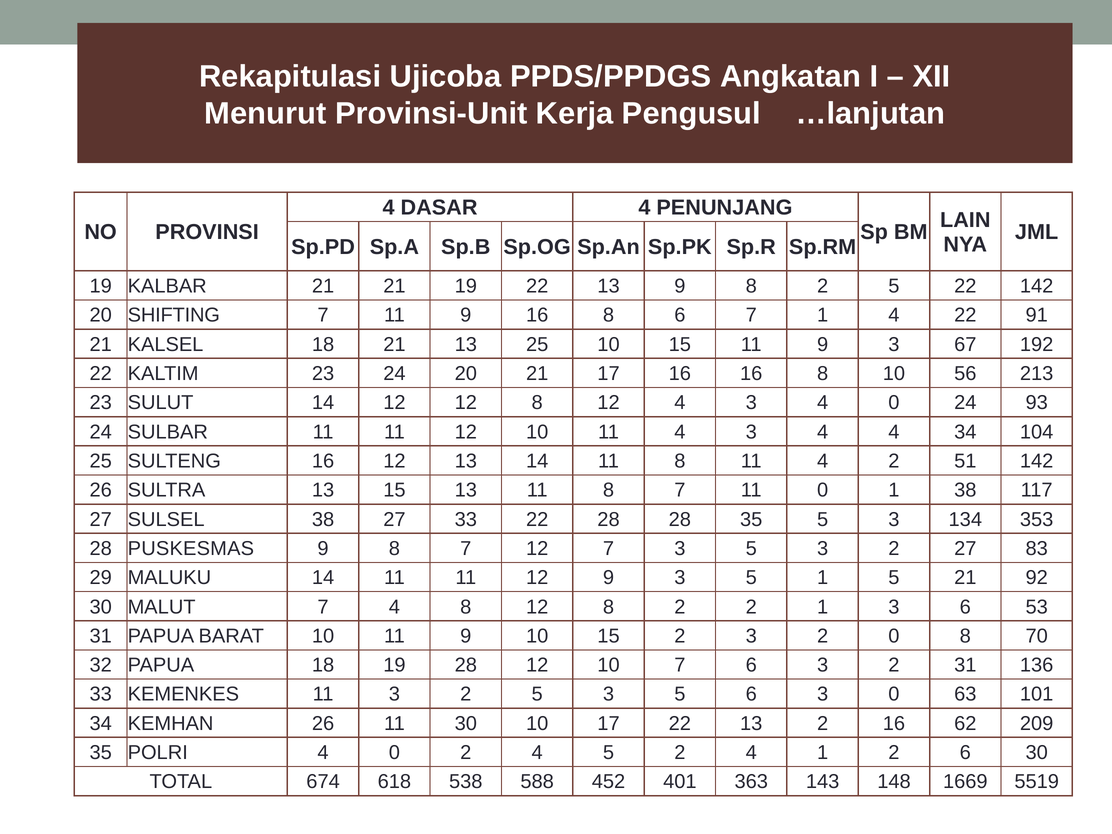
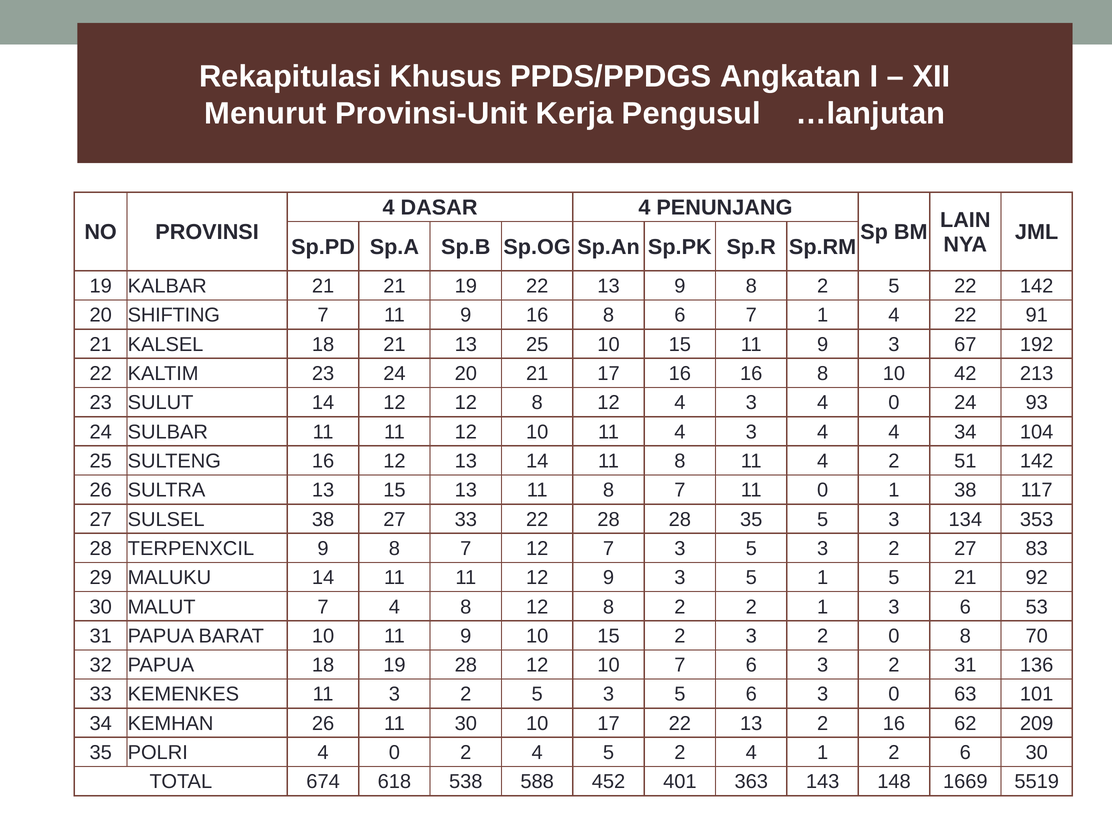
Ujicoba: Ujicoba -> Khusus (446, 77)
56: 56 -> 42 (965, 374)
PUSKESMAS: PUSKESMAS -> TERPENXCIL (191, 549)
